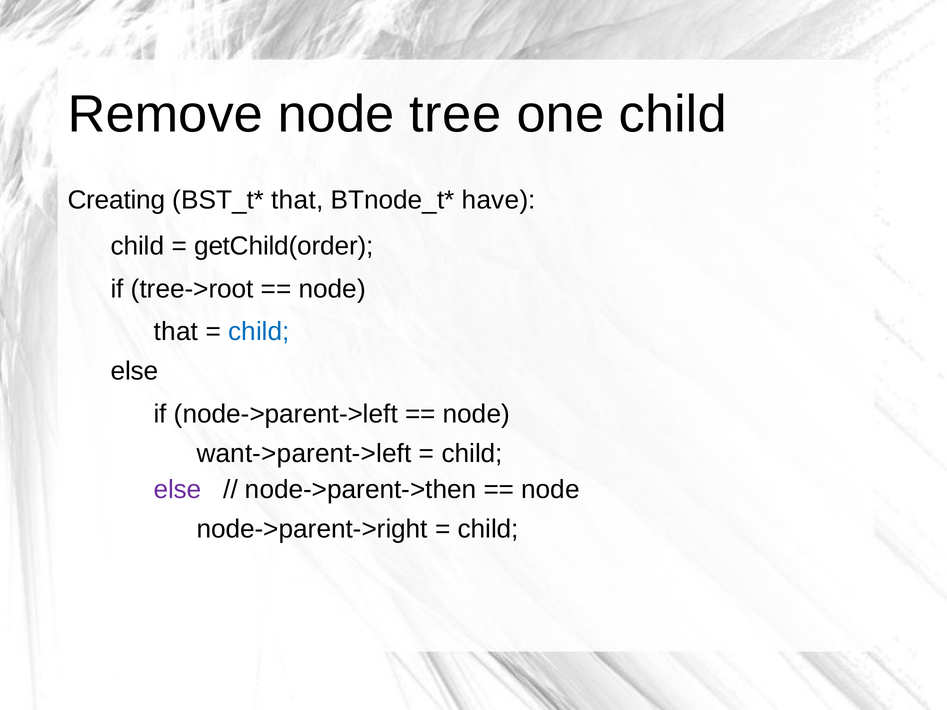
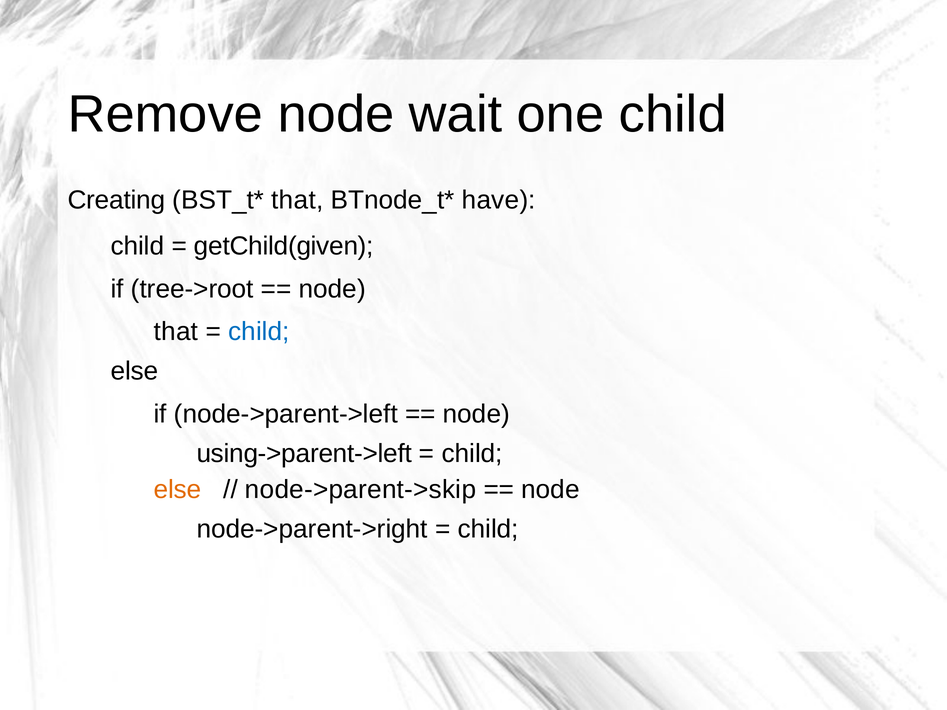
tree: tree -> wait (456, 114)
getChild(order: getChild(order -> getChild(given (284, 246)
want->parent->left: want->parent->left -> using->parent->left (304, 454)
else colour: purple -> orange (178, 490)
node->parent->then: node->parent->then -> node->parent->skip (361, 490)
